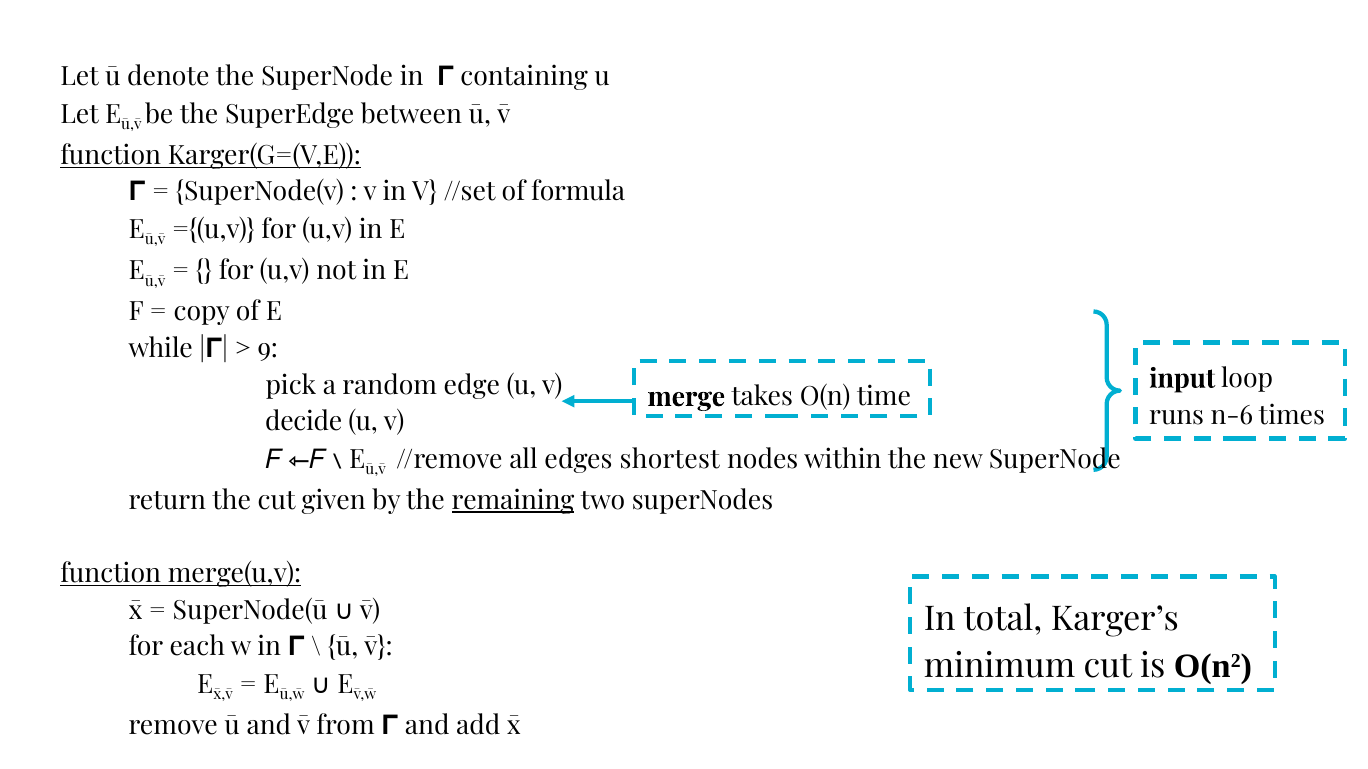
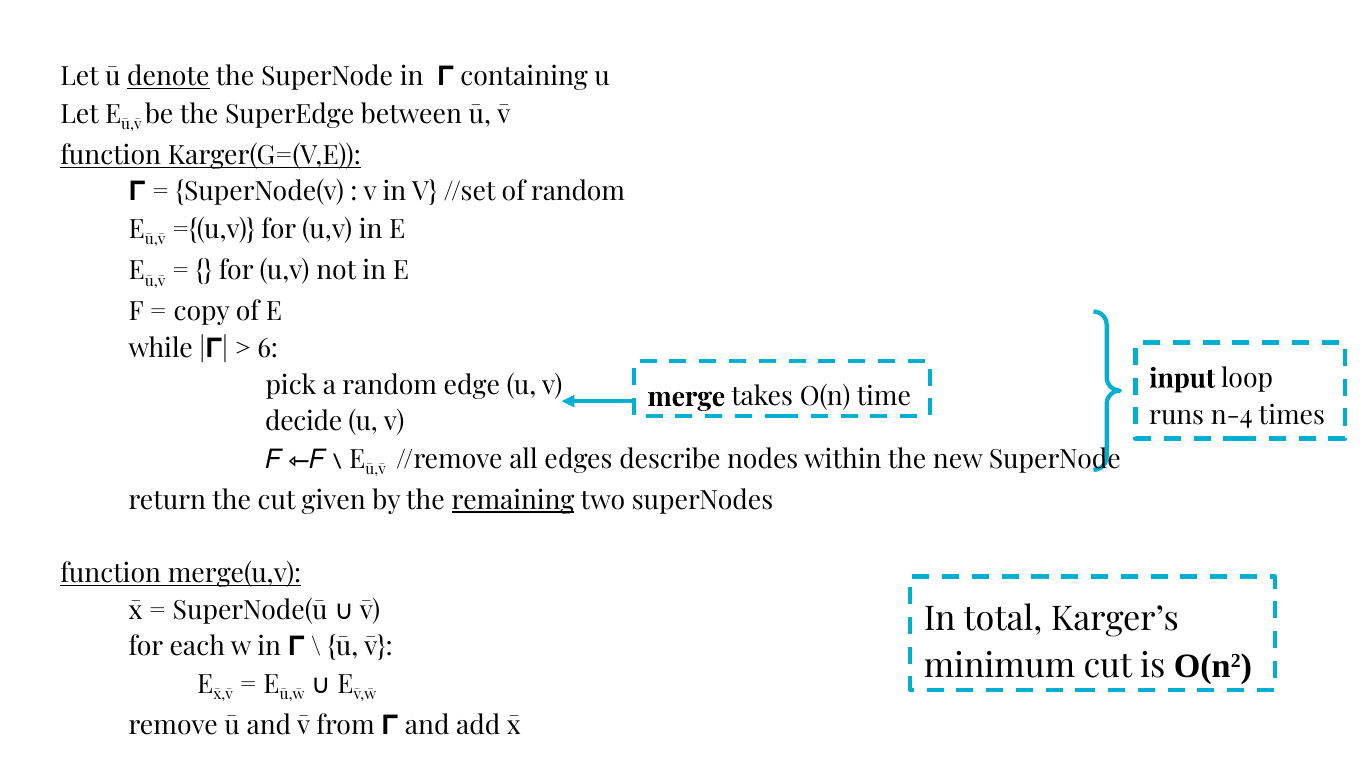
denote underline: none -> present (168, 77)
of formula: formula -> random (578, 192)
9: 9 -> 6 (268, 349)
n-6: n-6 -> n-4 (1232, 416)
shortest: shortest -> describe (670, 460)
